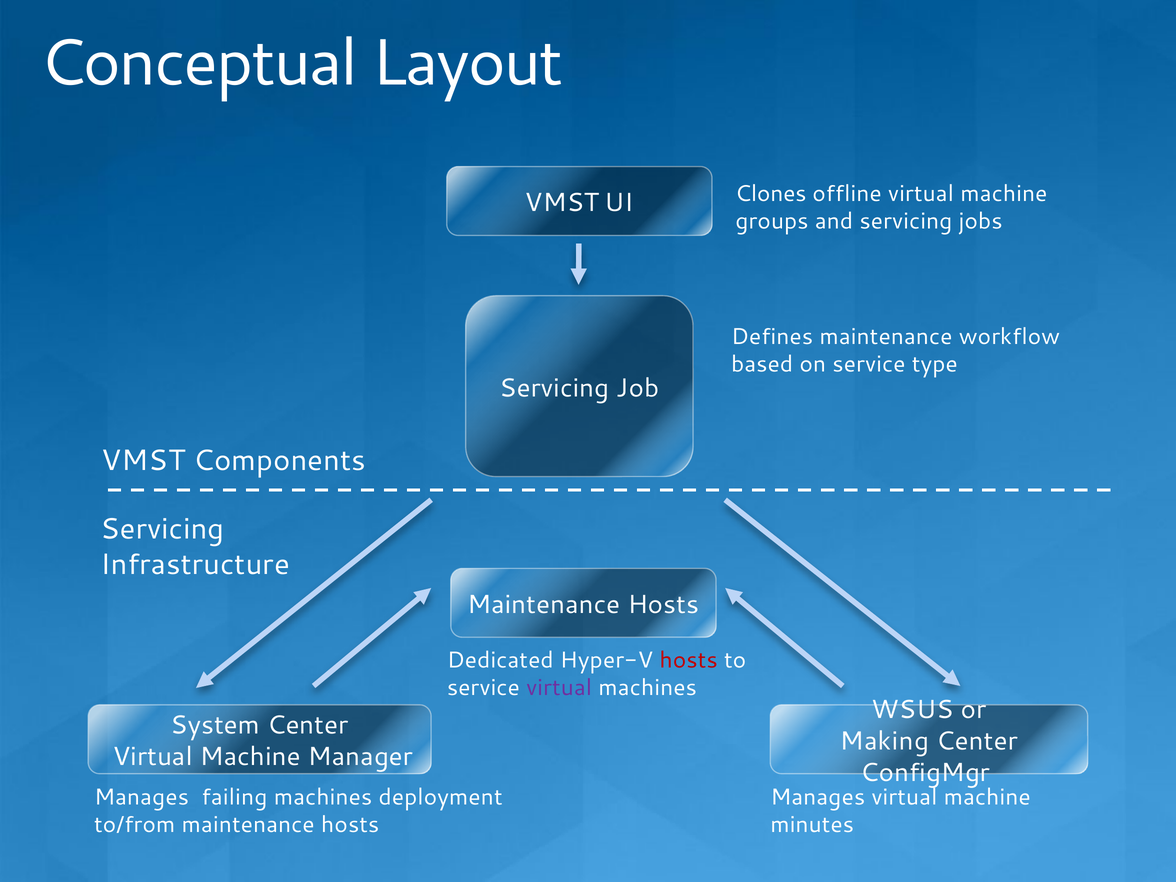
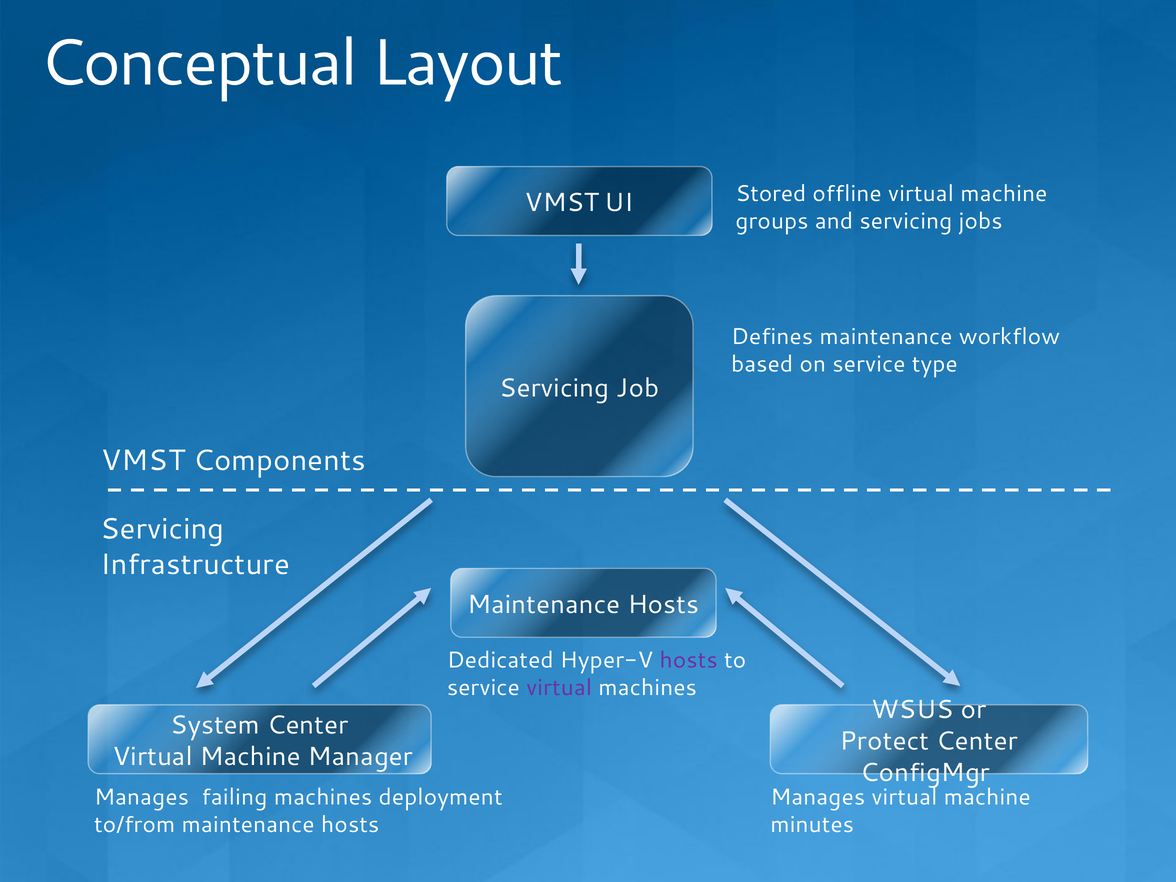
Clones: Clones -> Stored (771, 194)
hosts colour: red -> purple (689, 660)
Making: Making -> Protect (885, 741)
